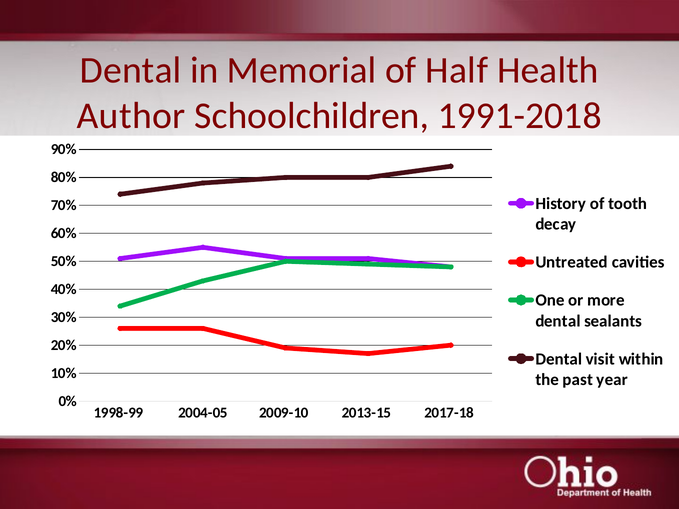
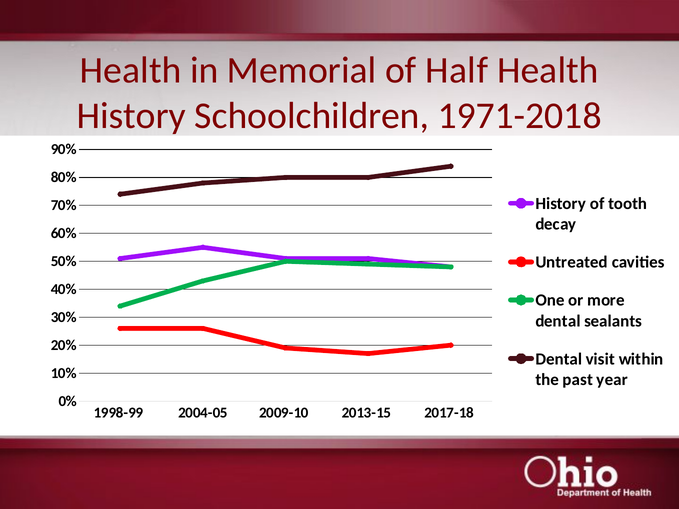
Dental: Dental -> Health (131, 71)
Author: Author -> History (131, 116)
1991-2018: 1991-2018 -> 1971-2018 (520, 116)
